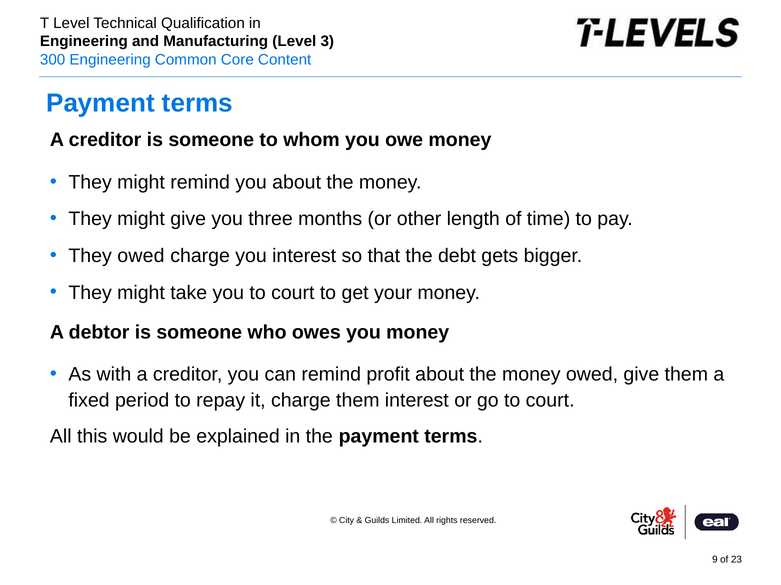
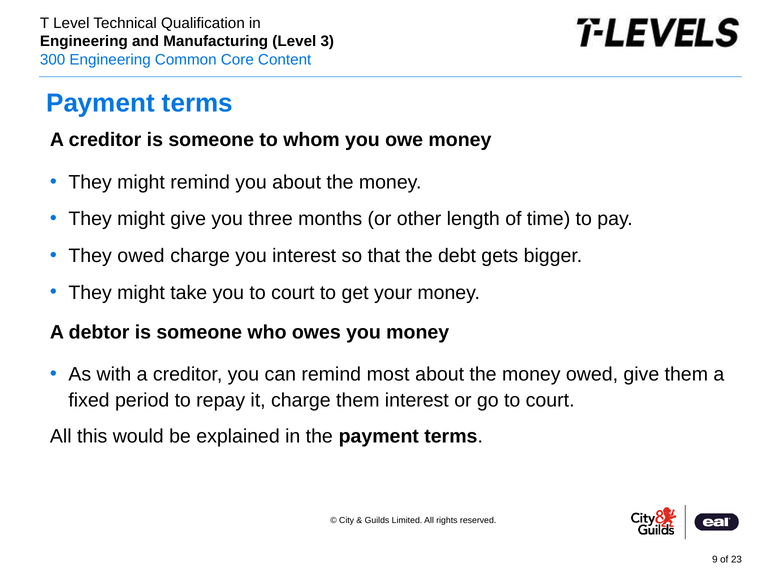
profit: profit -> most (388, 375)
